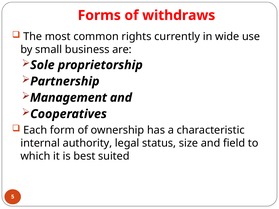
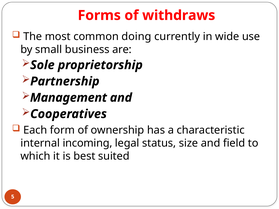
rights: rights -> doing (136, 37)
authority: authority -> incoming (88, 143)
